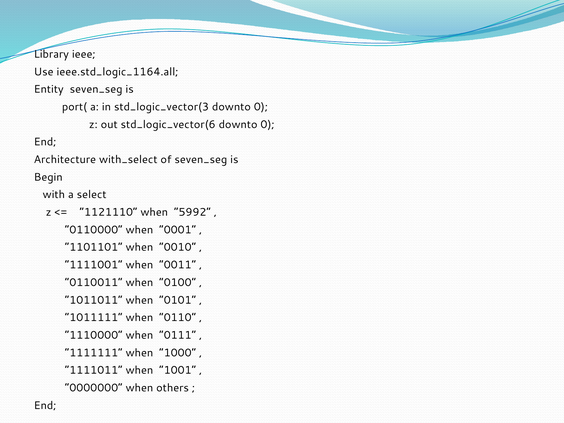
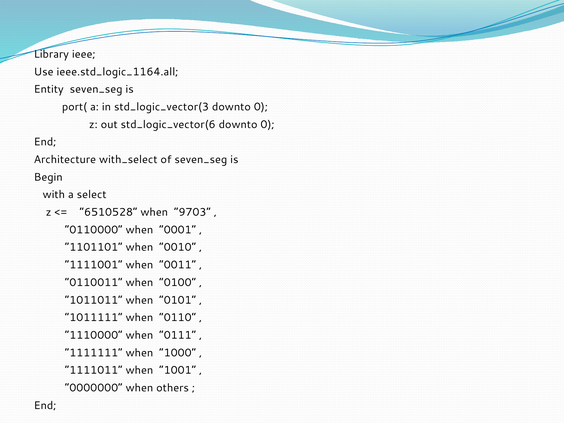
1121110: 1121110 -> 6510528 (109, 212)
5992: 5992 -> 9703 (192, 212)
